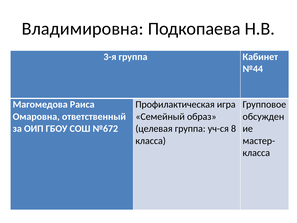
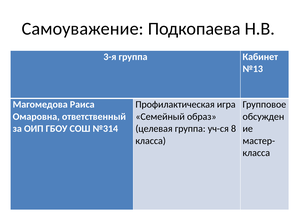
Владимировна: Владимировна -> Самоуважение (83, 29)
№44: №44 -> №13 (253, 69)
№672: №672 -> №314 (105, 129)
